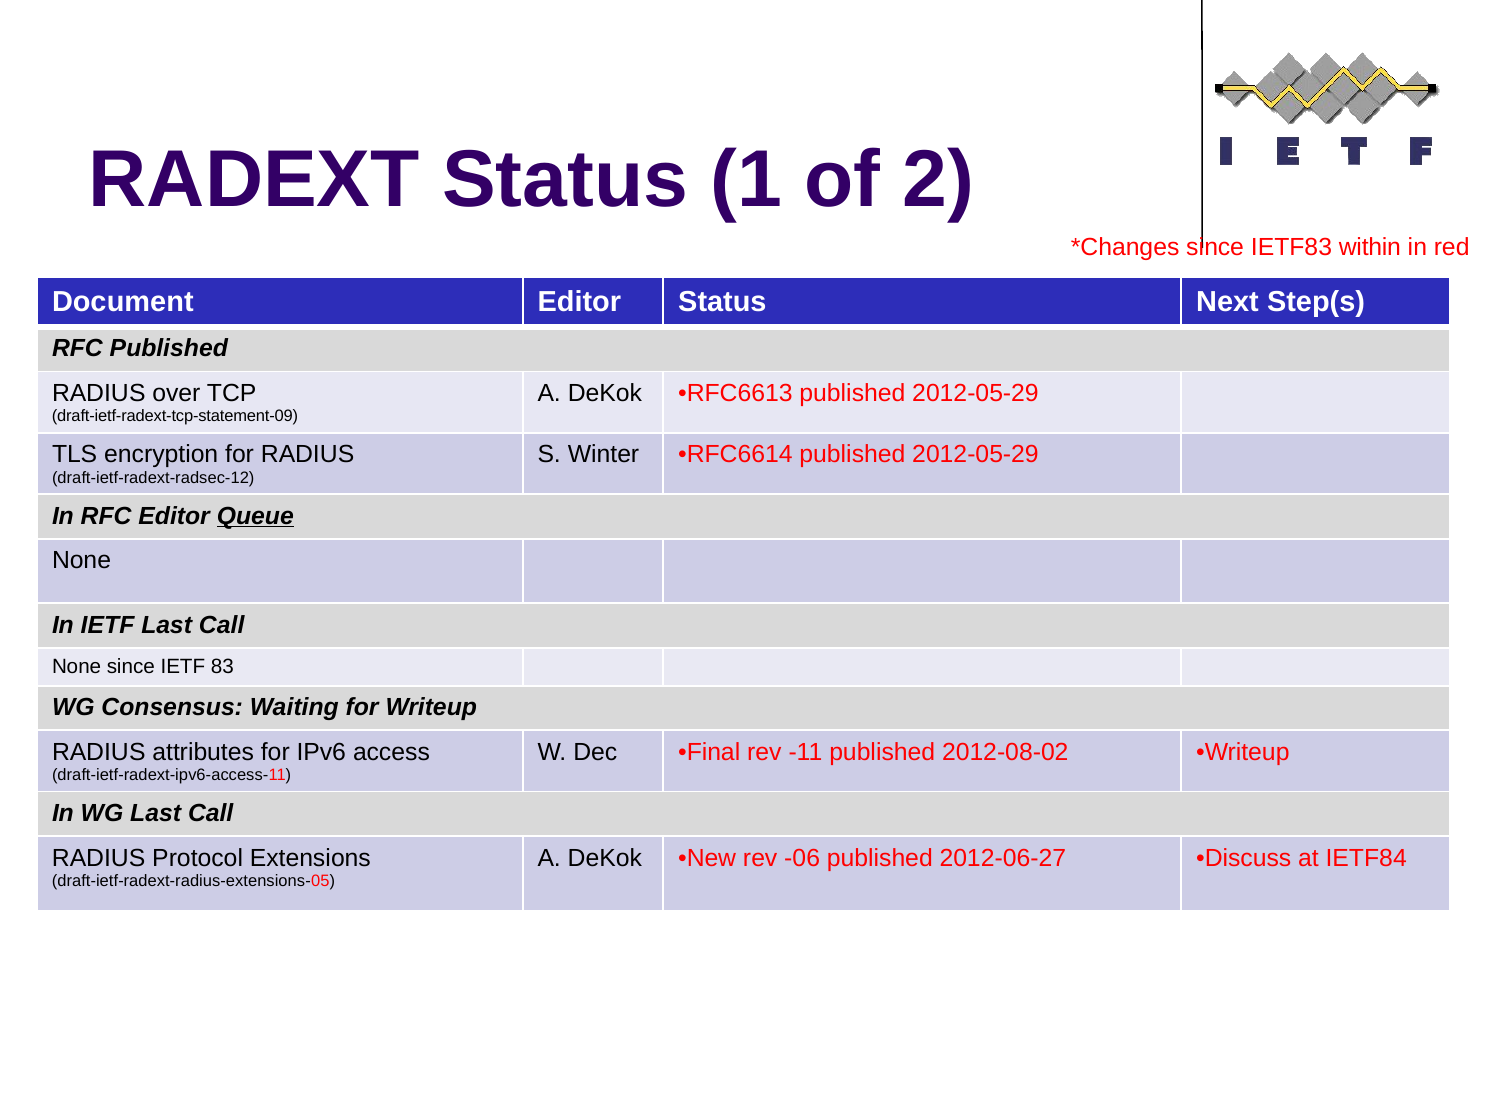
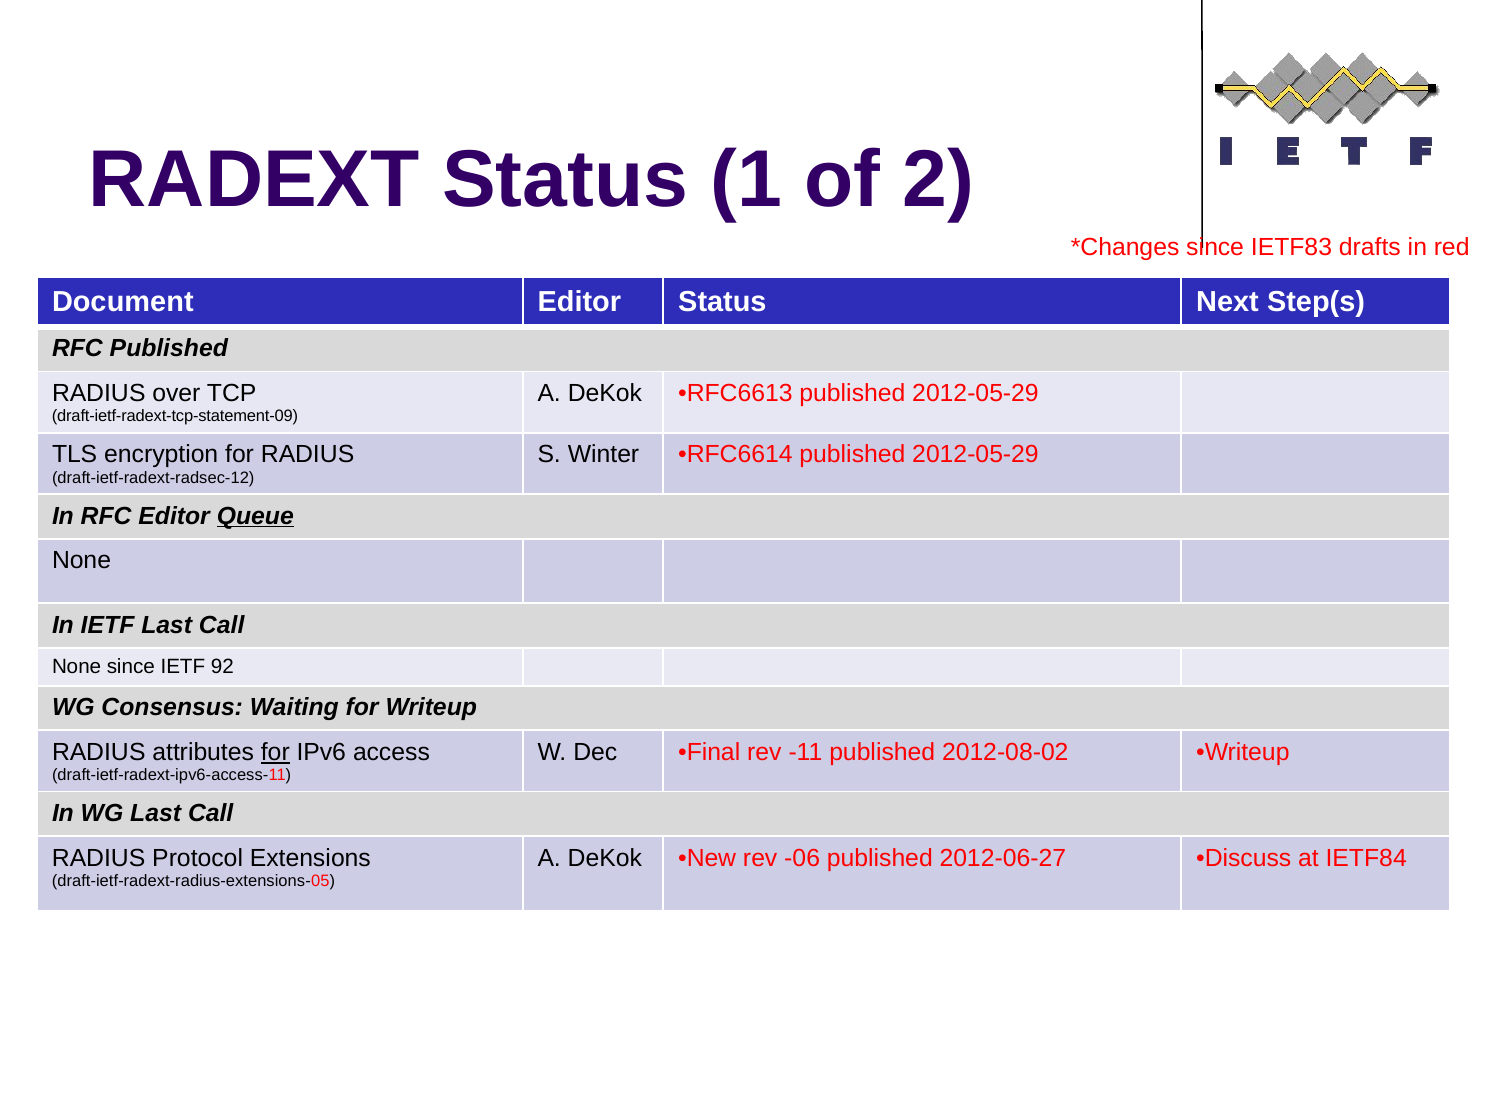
within: within -> drafts (1370, 247)
83: 83 -> 92 (222, 667)
for underline: none -> present (275, 752)
